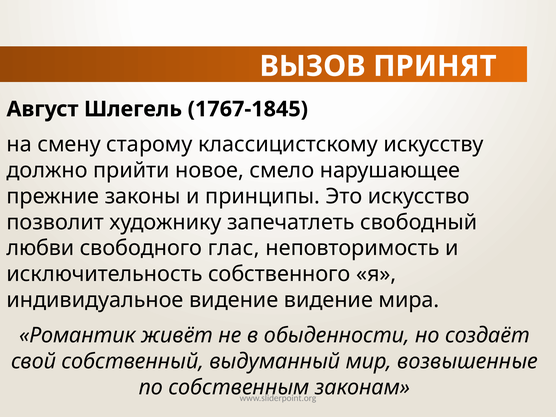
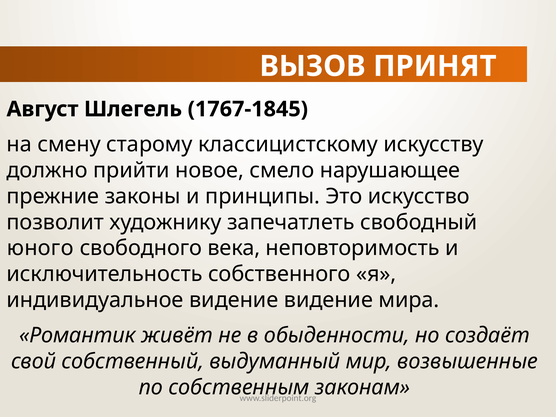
любви: любви -> юного (40, 248)
глас: глас -> века (234, 248)
